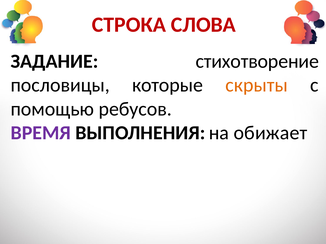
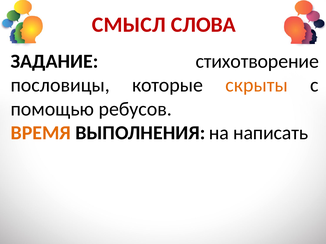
СТРОКА: СТРОКА -> СМЫСЛ (129, 25)
ВРЕМЯ colour: purple -> orange (41, 133)
обижает: обижает -> написать (271, 133)
